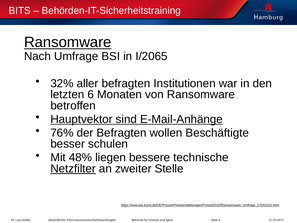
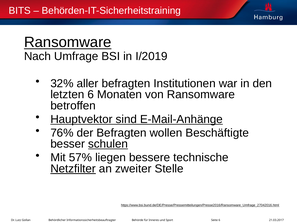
I/2065: I/2065 -> I/2019 (151, 56)
schulen underline: none -> present (108, 144)
48%: 48% -> 57% (80, 157)
